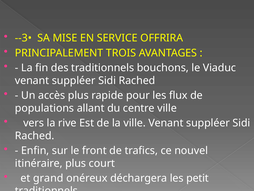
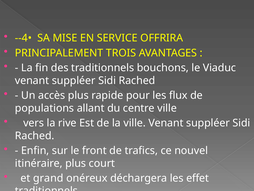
--3•: --3• -> --4• (23, 38)
petit: petit -> effet (198, 178)
